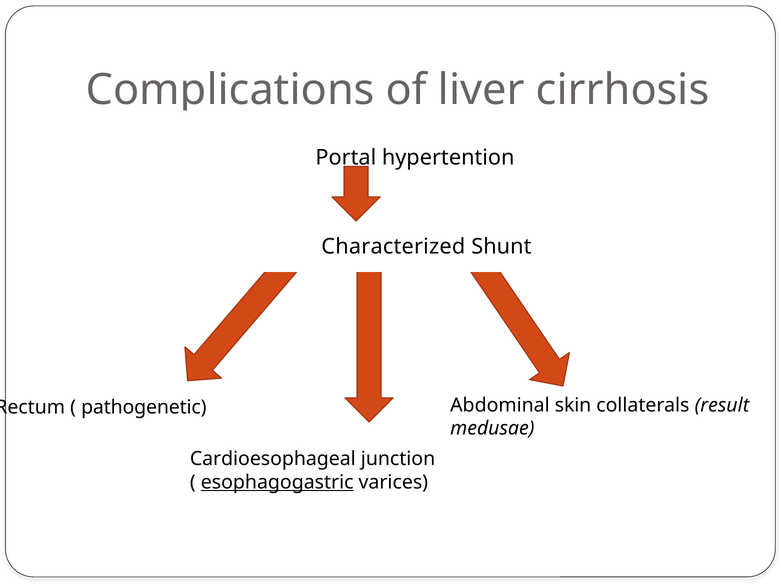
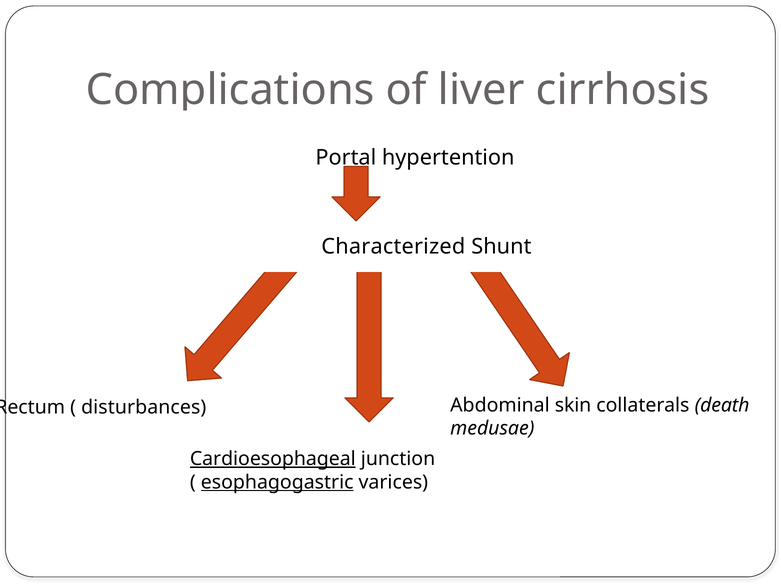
result: result -> death (722, 406)
pathogenetic: pathogenetic -> disturbances (144, 408)
Cardioesophageal underline: none -> present (273, 459)
